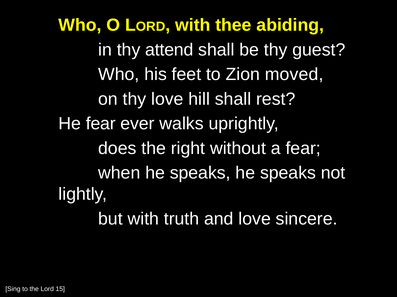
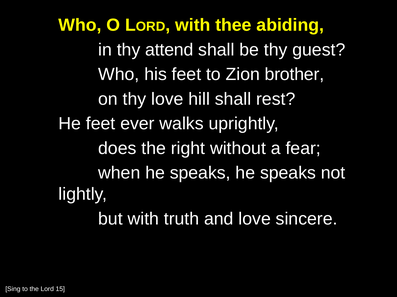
moved: moved -> brother (294, 75)
He fear: fear -> feet (101, 124)
